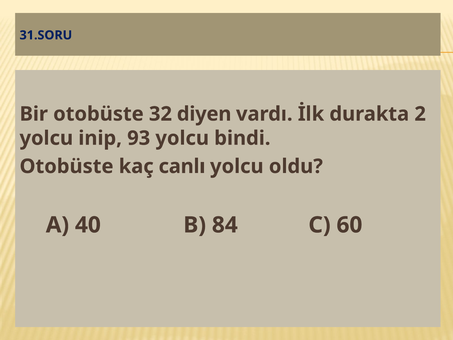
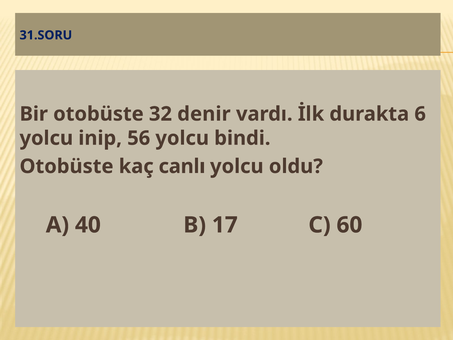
diyen: diyen -> denir (204, 114)
2: 2 -> 6 (420, 114)
93: 93 -> 56 (139, 138)
84: 84 -> 17 (225, 225)
